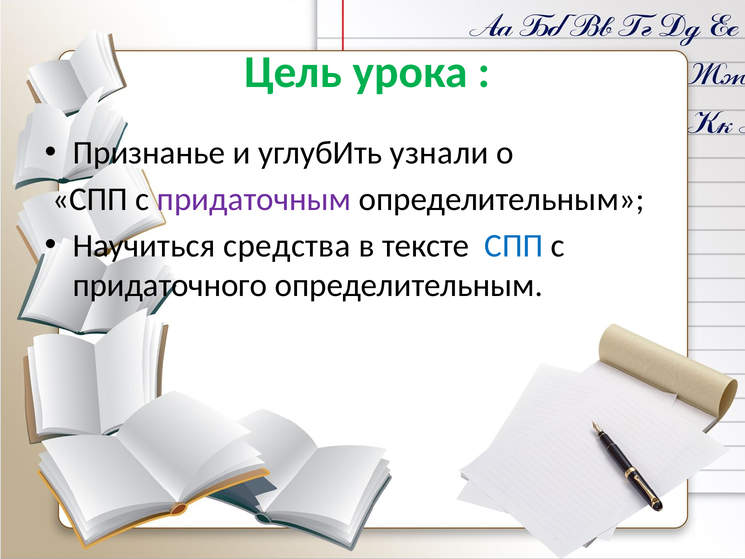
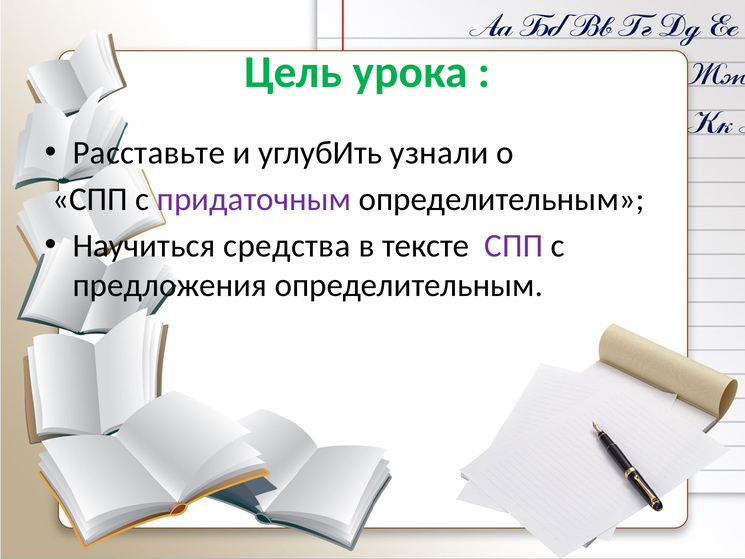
Признанье: Признанье -> Расставьте (149, 153)
СПП colour: blue -> purple (514, 246)
придаточного: придаточного -> предложения (170, 285)
